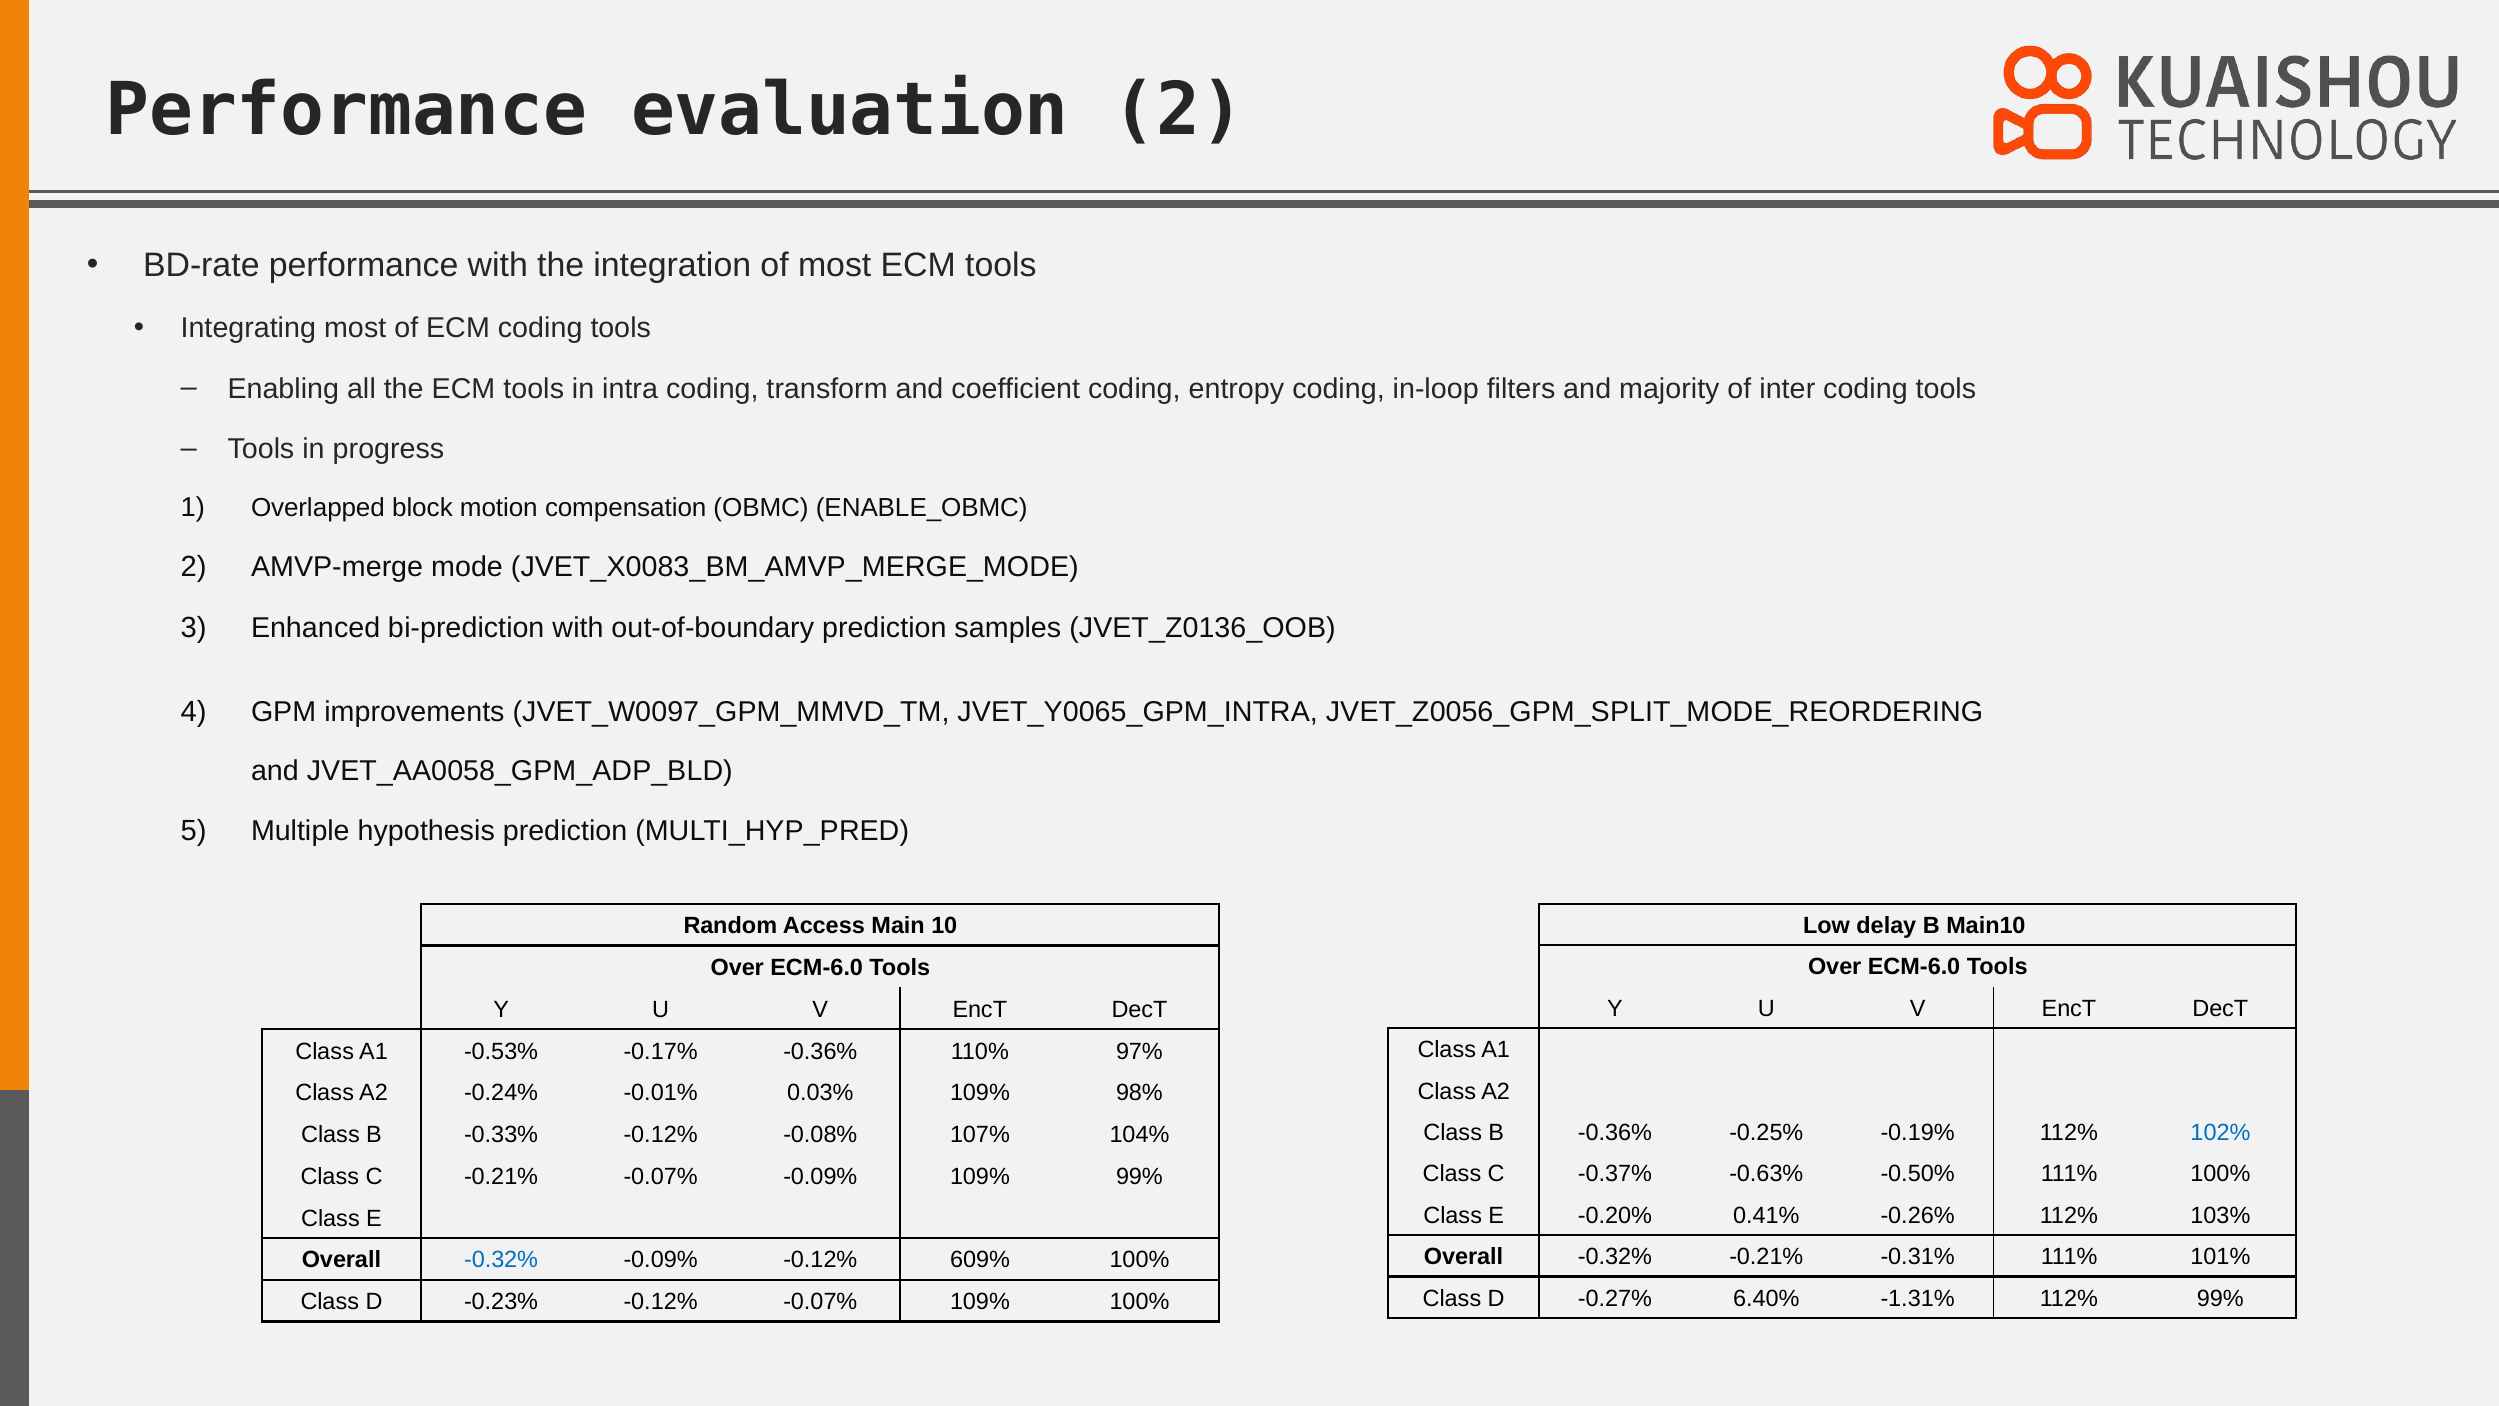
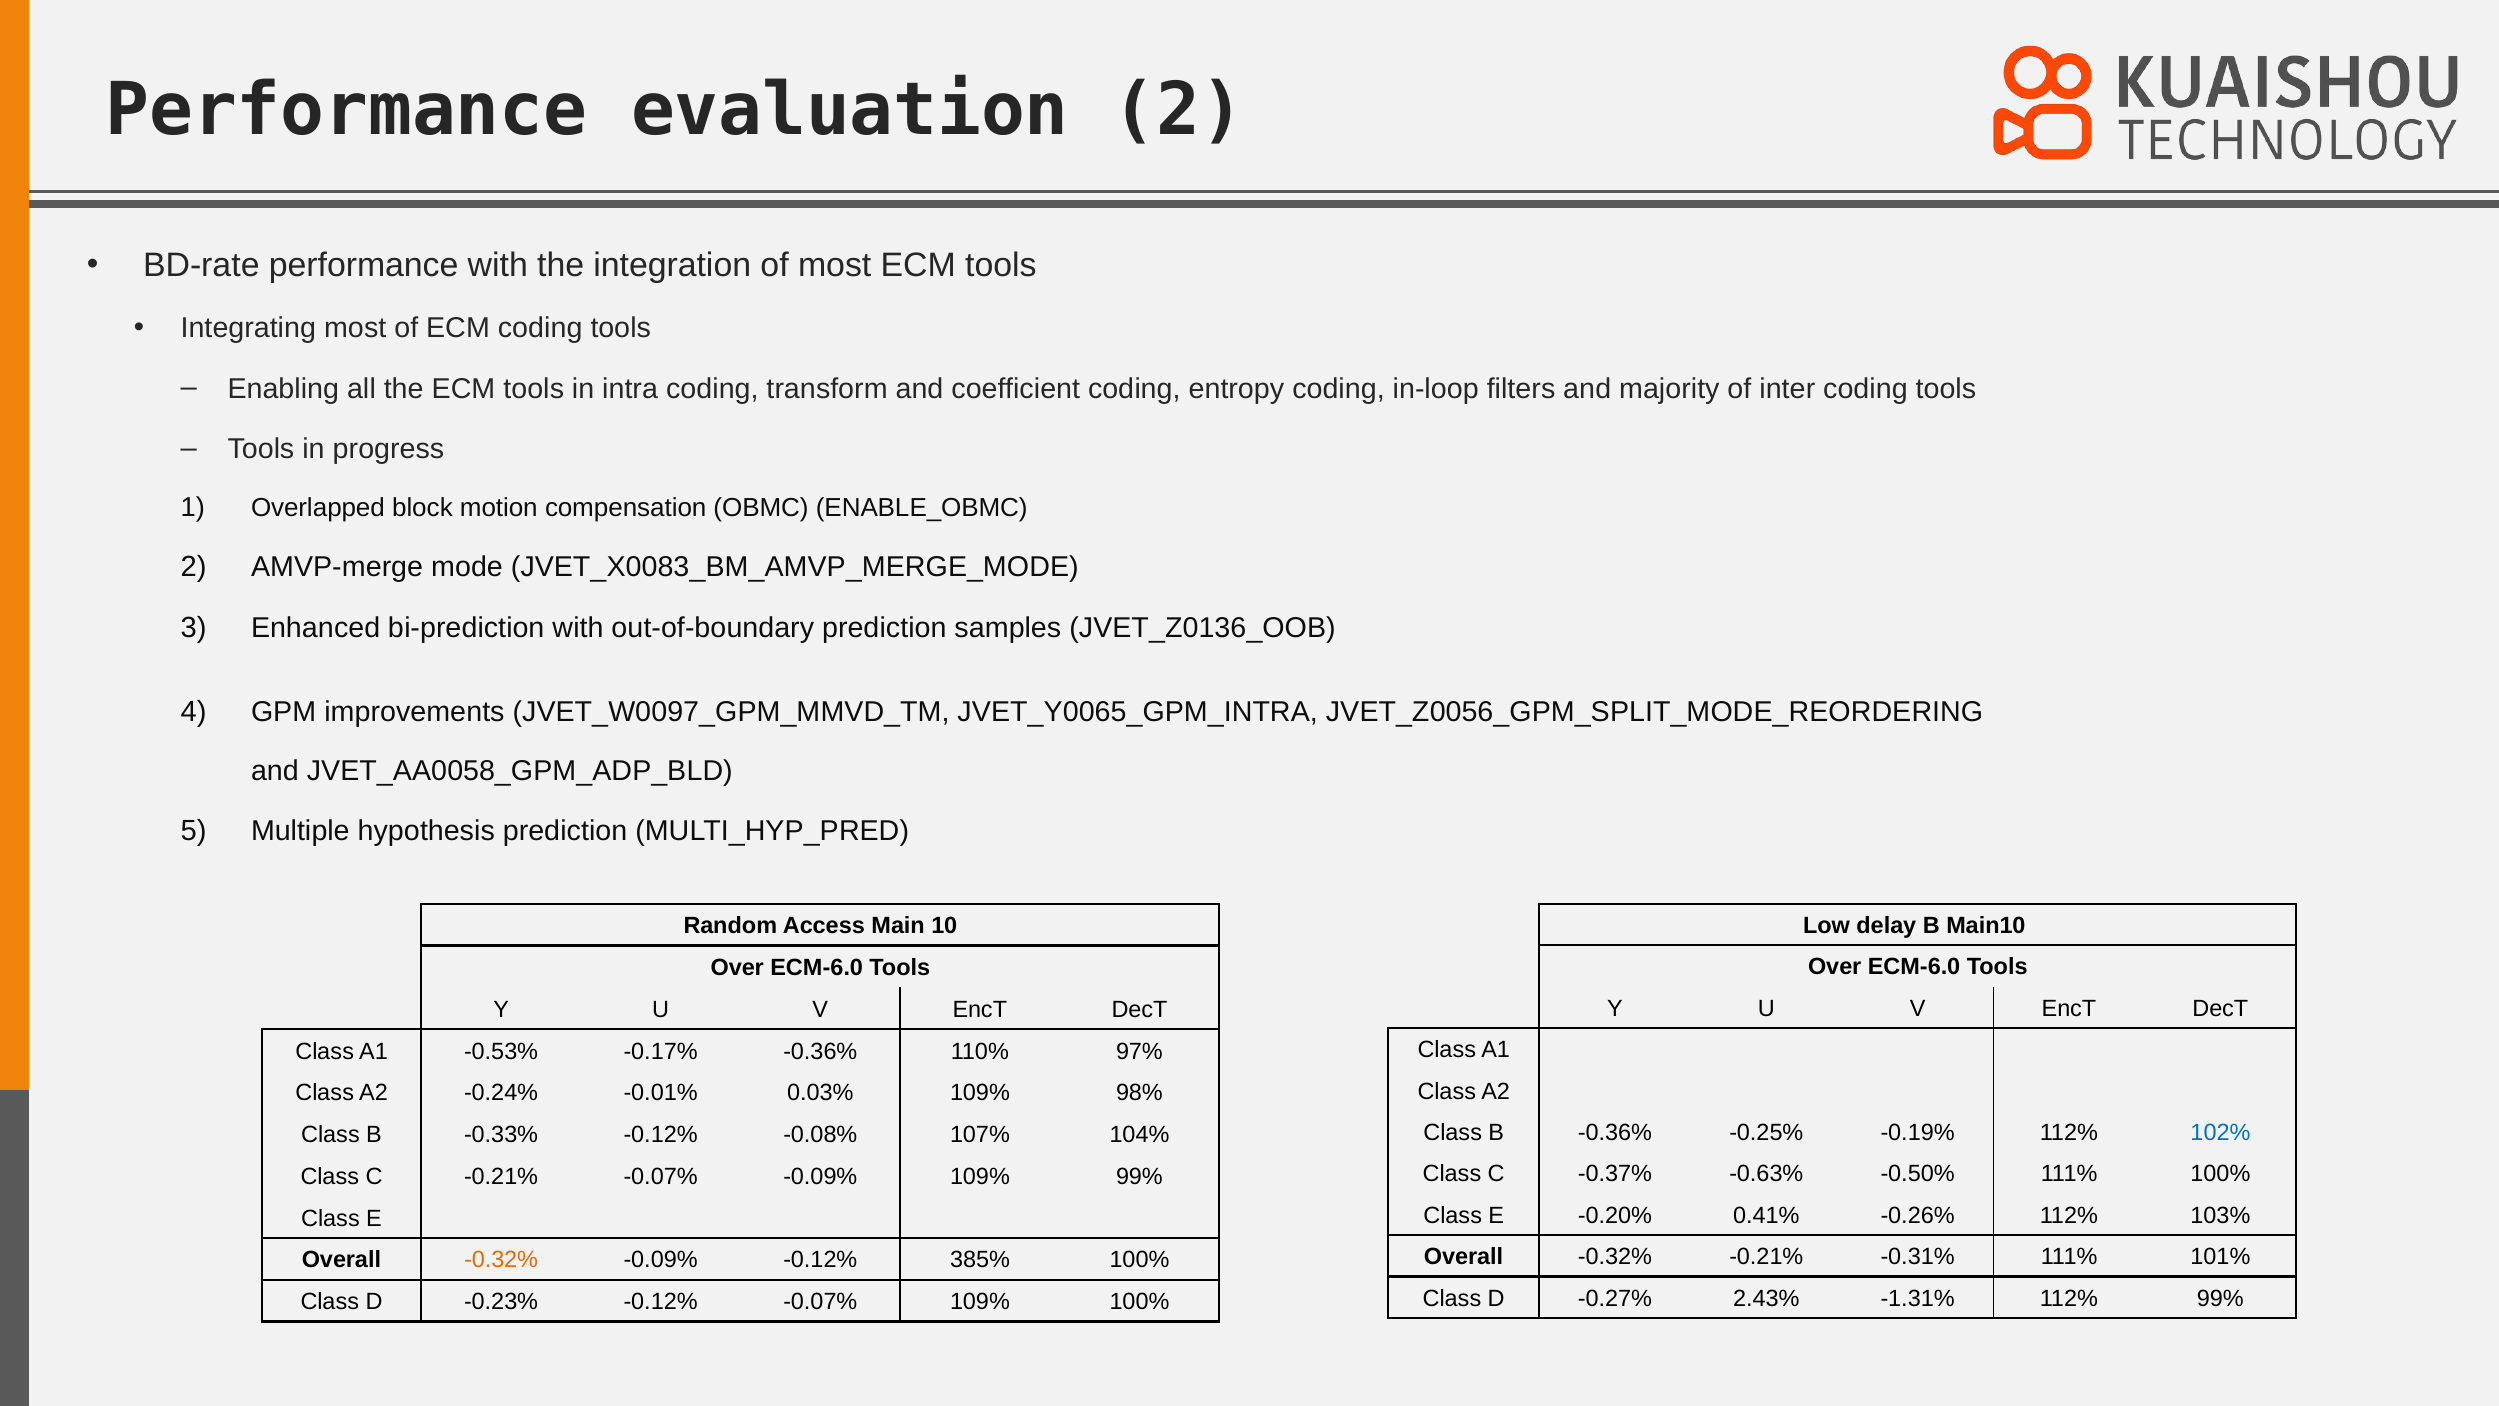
-0.32% colour: blue -> orange (501, 1260)
609%: 609% -> 385% (980, 1260)
6.40%: 6.40% -> 2.43% (1766, 1298)
